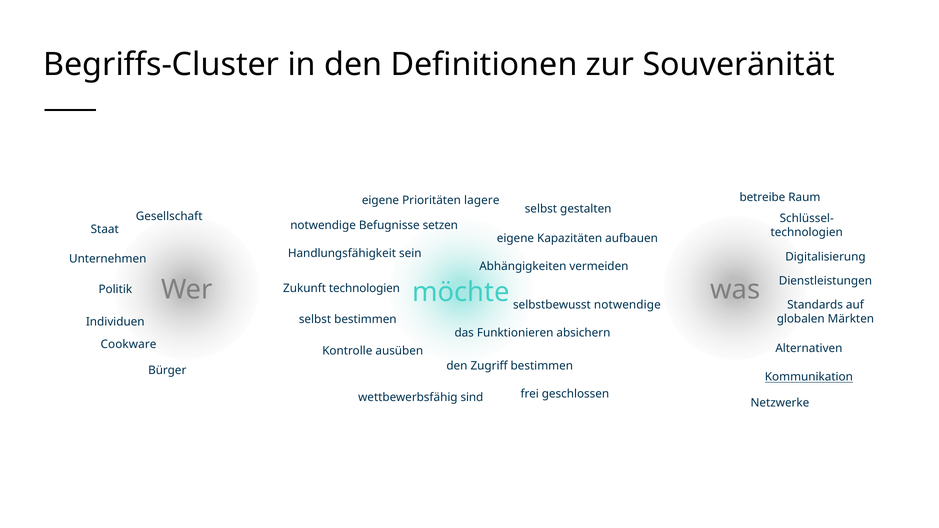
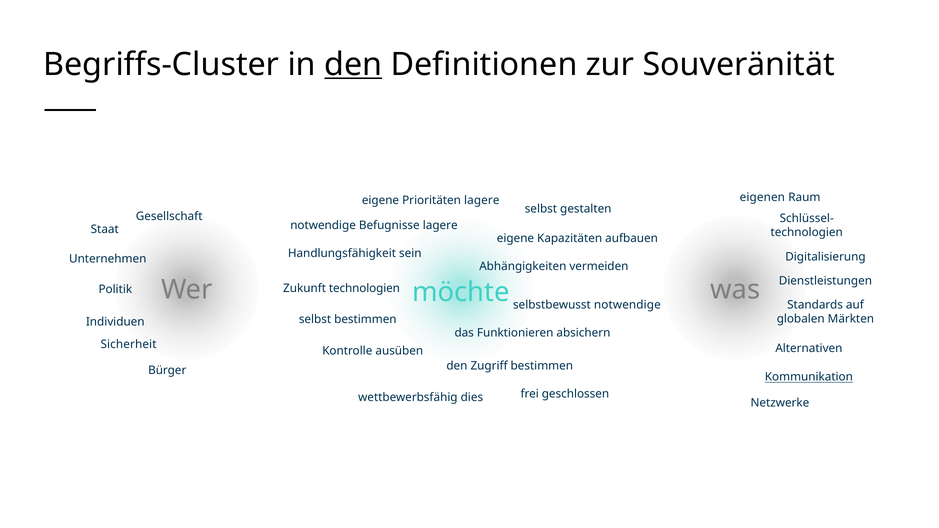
den underline: none -> present (353, 64)
betreibe: betreibe -> eigenen (762, 198)
Befugnisse setzen: setzen -> lagere (440, 225)
Cookware: Cookware -> Sicherheit (129, 345)
sind: sind -> dies (472, 398)
